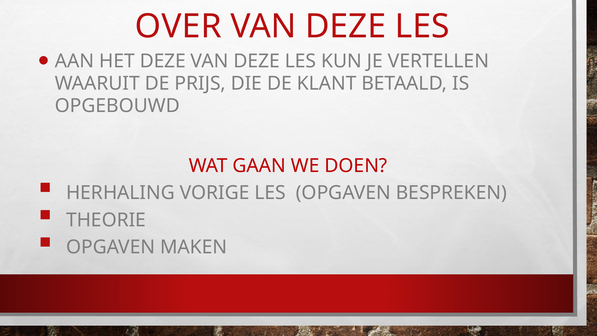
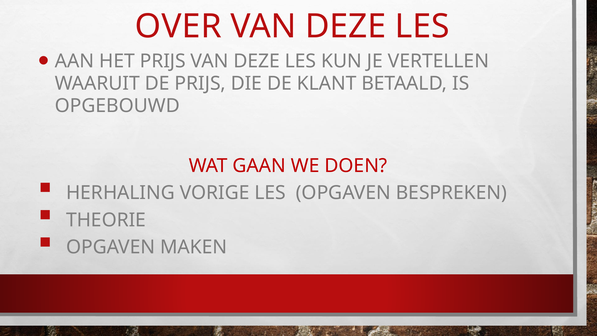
HET DEZE: DEZE -> PRIJS (163, 61)
